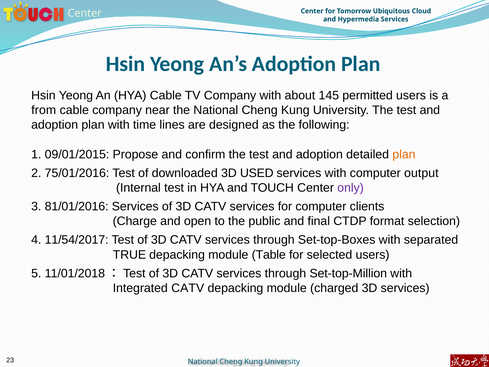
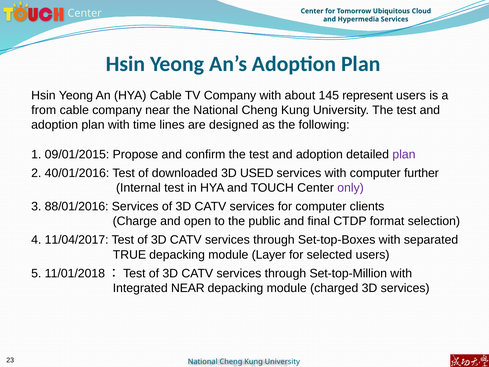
permitted: permitted -> represent (368, 96)
plan colour: orange -> purple (404, 154)
75/01/2016: 75/01/2016 -> 40/01/2016 (77, 173)
output: output -> further (421, 173)
81/01/2016: 81/01/2016 -> 88/01/2016 (77, 206)
11/54/2017: 11/54/2017 -> 11/04/2017 (77, 240)
Table: Table -> Layer (269, 254)
Integrated CATV: CATV -> NEAR (188, 288)
